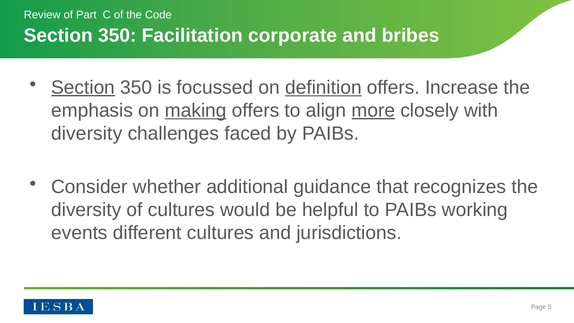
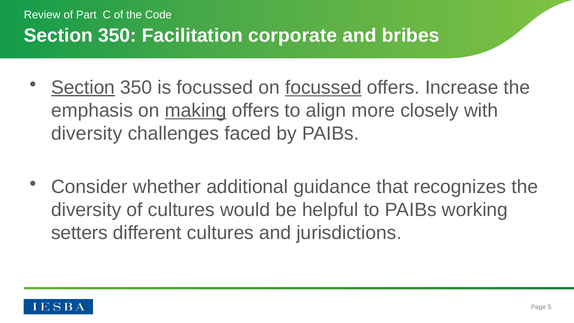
on definition: definition -> focussed (323, 87)
more underline: present -> none (373, 110)
events: events -> setters (79, 233)
